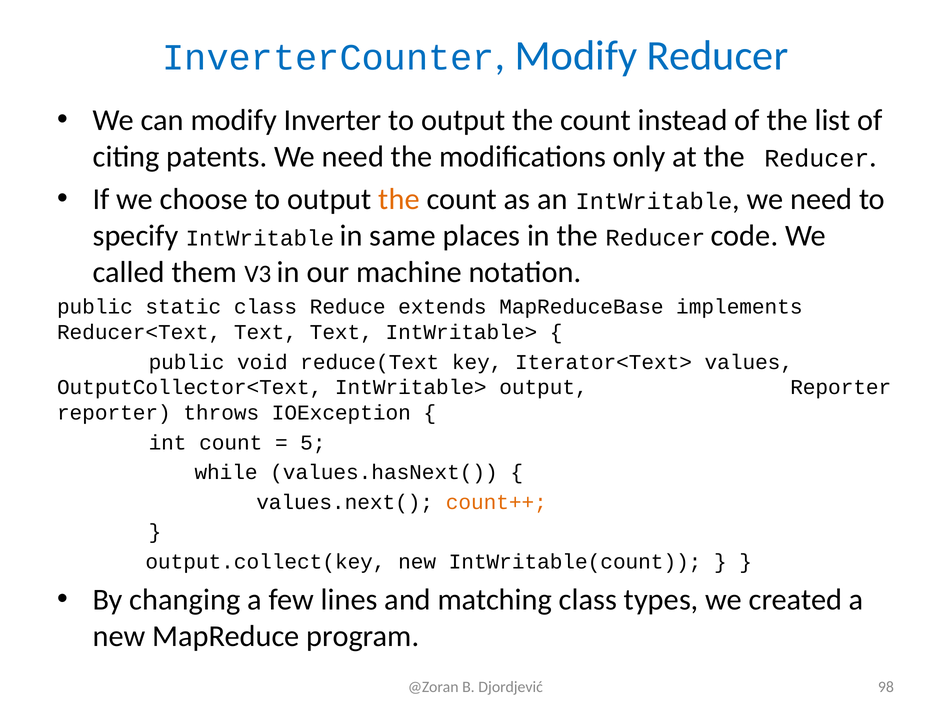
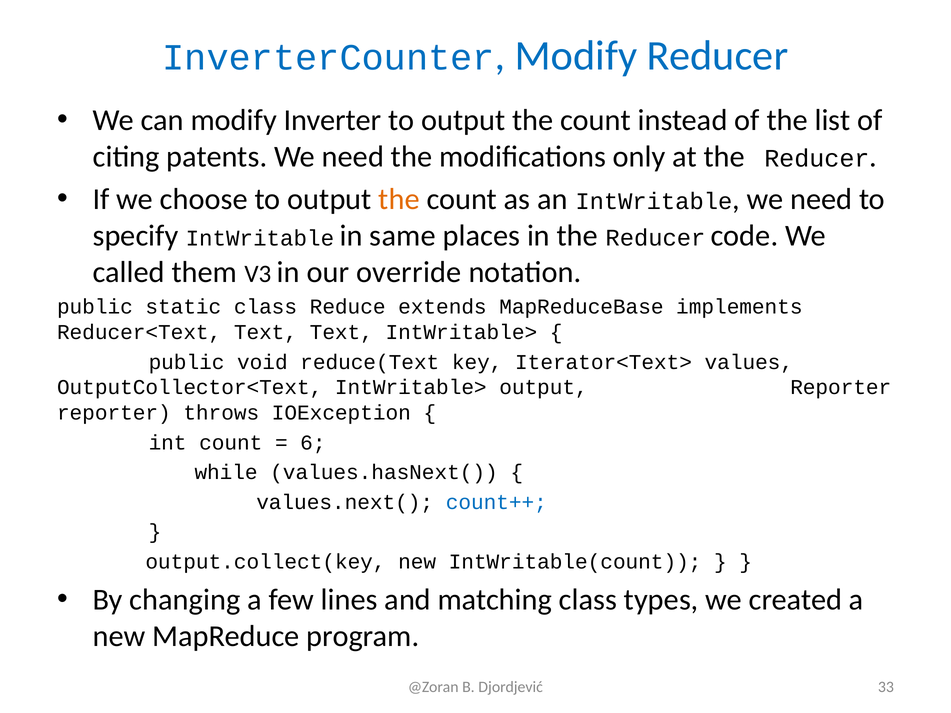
machine: machine -> override (409, 272)
5: 5 -> 6 (313, 443)
count++ colour: orange -> blue (496, 502)
98: 98 -> 33 (886, 687)
